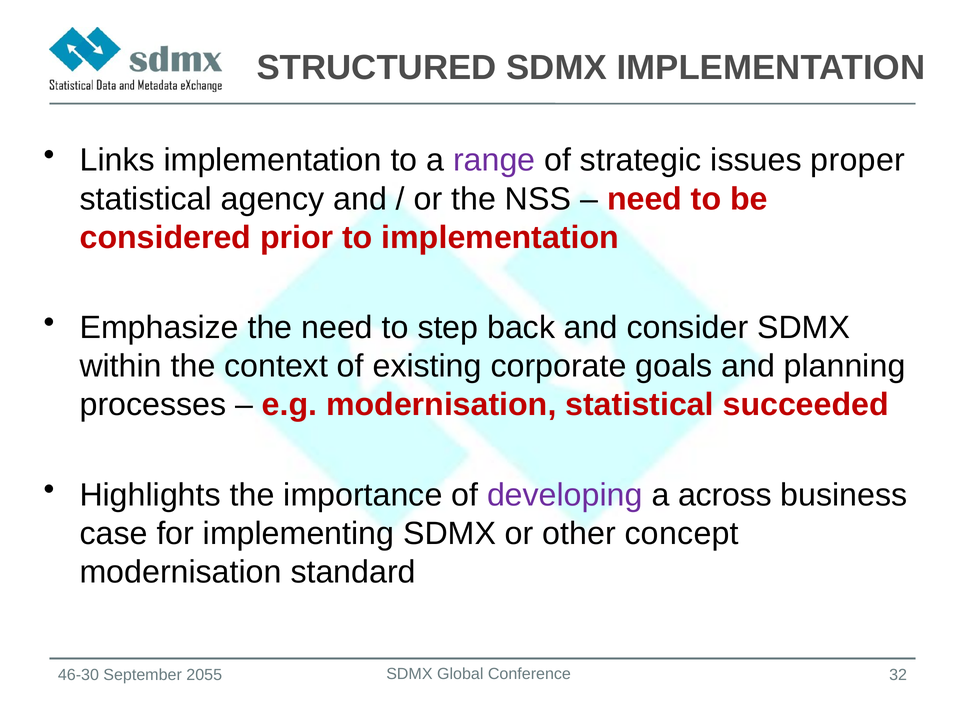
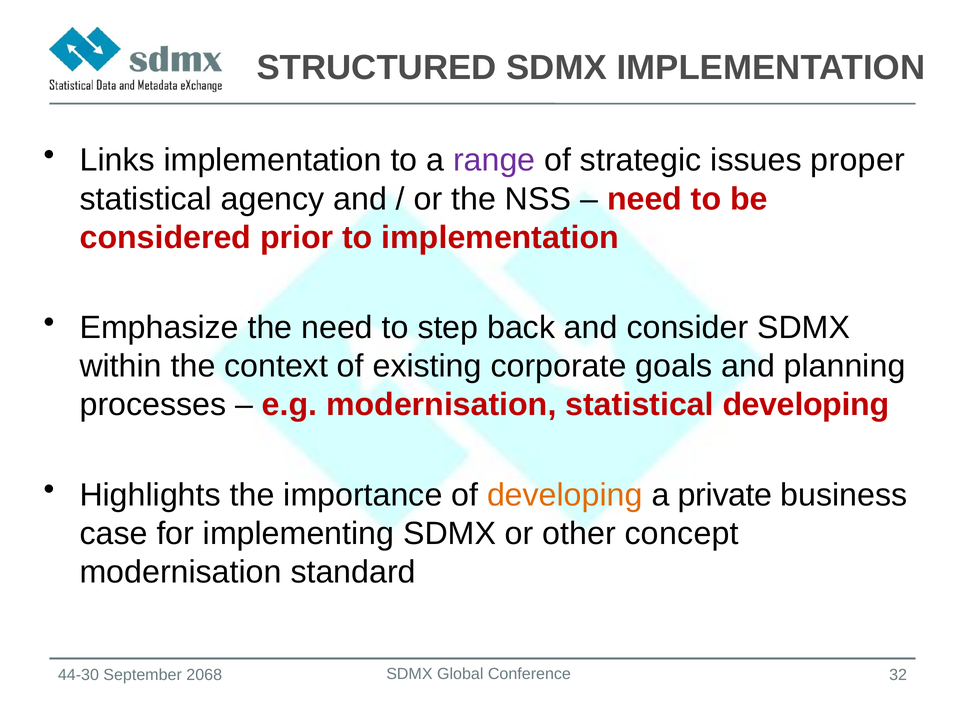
statistical succeeded: succeeded -> developing (806, 405)
developing colour: purple -> orange (565, 495)
across: across -> private (725, 495)
46-30: 46-30 -> 44-30 (78, 675)
2055: 2055 -> 2068 (204, 675)
